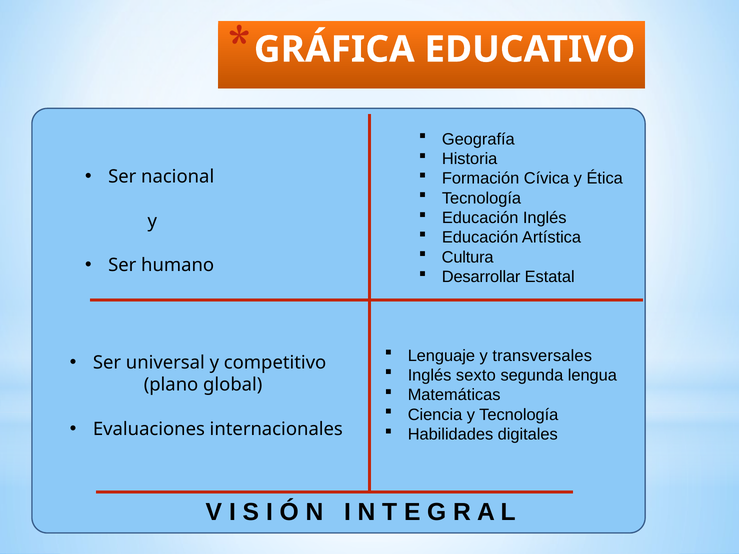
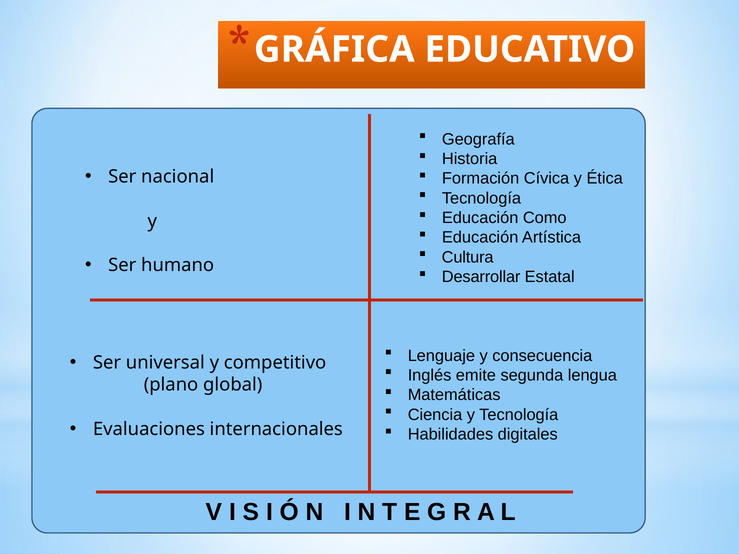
Educación Inglés: Inglés -> Como (545, 218)
transversales: transversales -> consecuencia (542, 356)
sexto: sexto -> emite (476, 375)
